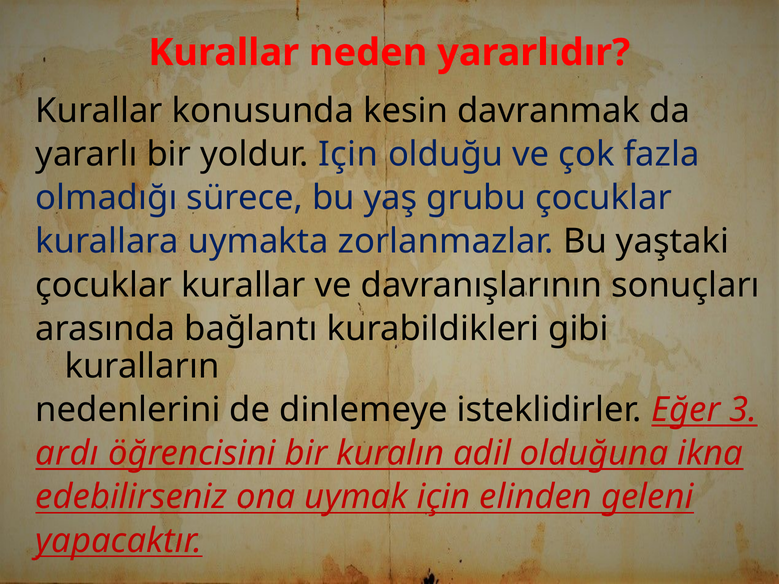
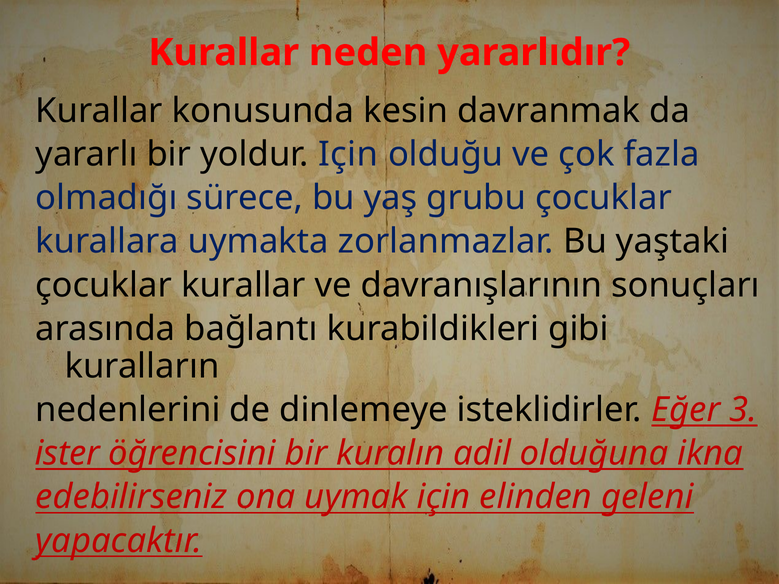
ardı: ardı -> ister (67, 454)
